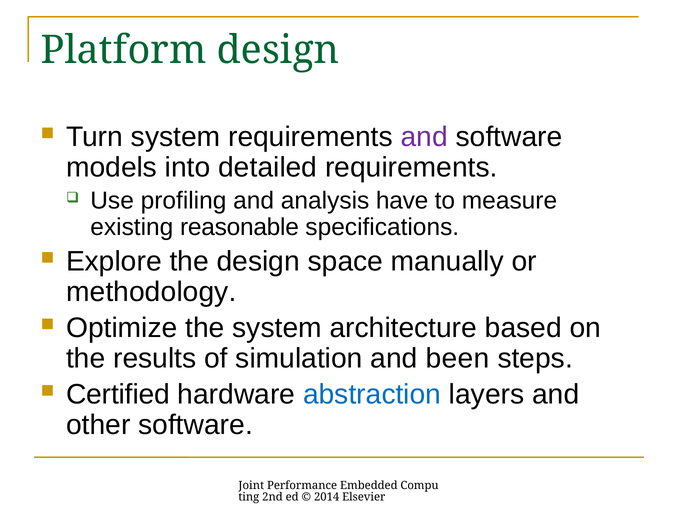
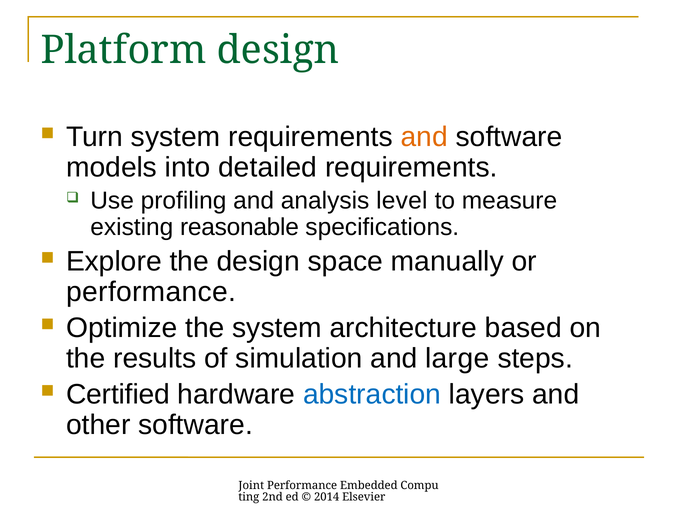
and colour: purple -> orange (424, 137)
have: have -> level (402, 201)
methodology: methodology -> performance (151, 292)
been: been -> large (457, 359)
